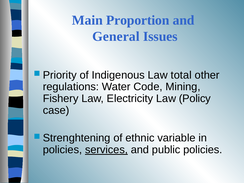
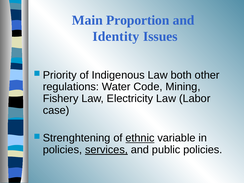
General: General -> Identity (116, 37)
total: total -> both (181, 75)
Policy: Policy -> Labor (195, 99)
ethnic underline: none -> present (140, 138)
